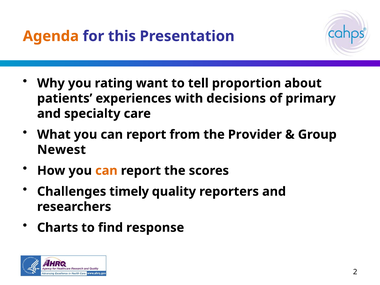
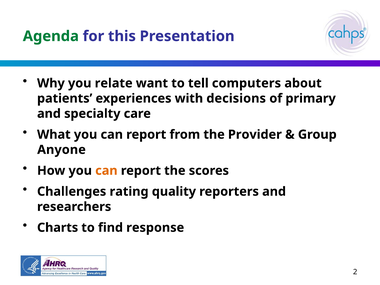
Agenda colour: orange -> green (51, 36)
rating: rating -> relate (114, 83)
proportion: proportion -> computers (246, 83)
Newest: Newest -> Anyone (61, 150)
timely: timely -> rating (129, 192)
